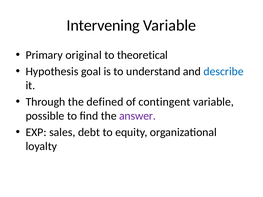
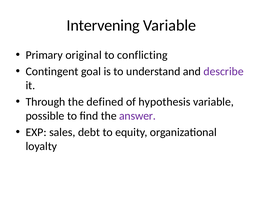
theoretical: theoretical -> conflicting (142, 55)
Hypothesis: Hypothesis -> Contingent (52, 72)
describe colour: blue -> purple (224, 72)
contingent: contingent -> hypothesis (164, 102)
